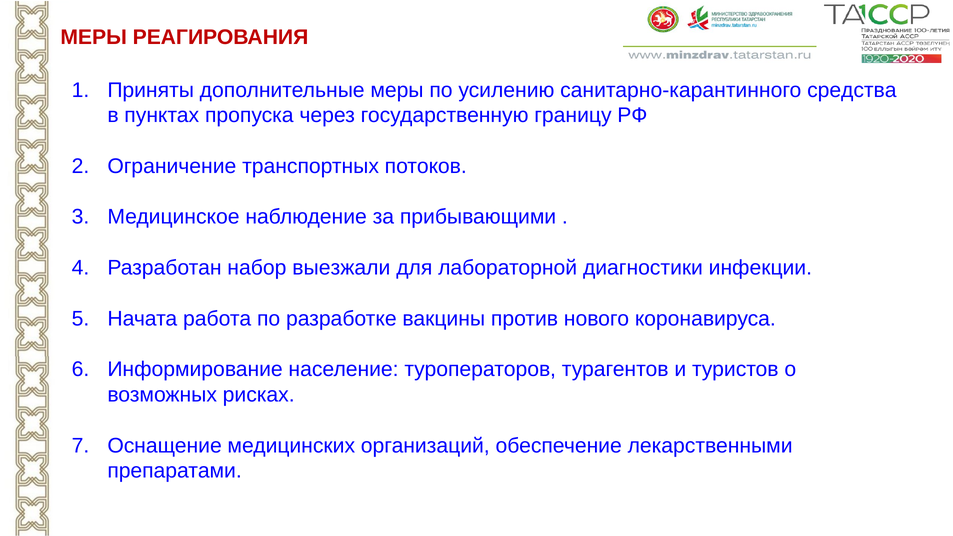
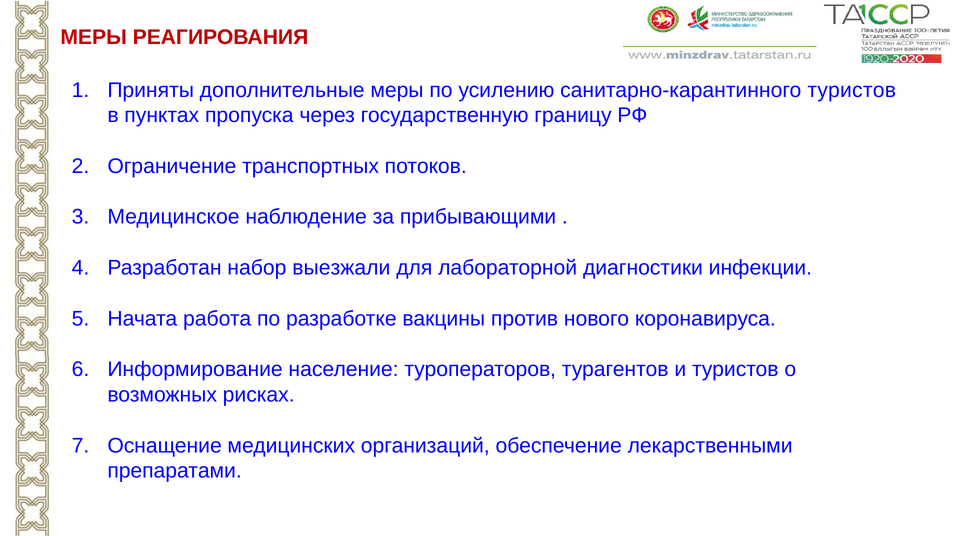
санитарно-карантинного средства: средства -> туристов (852, 90)
